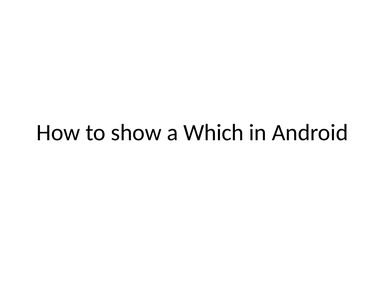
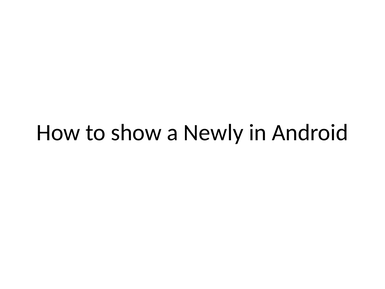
Which: Which -> Newly (213, 133)
